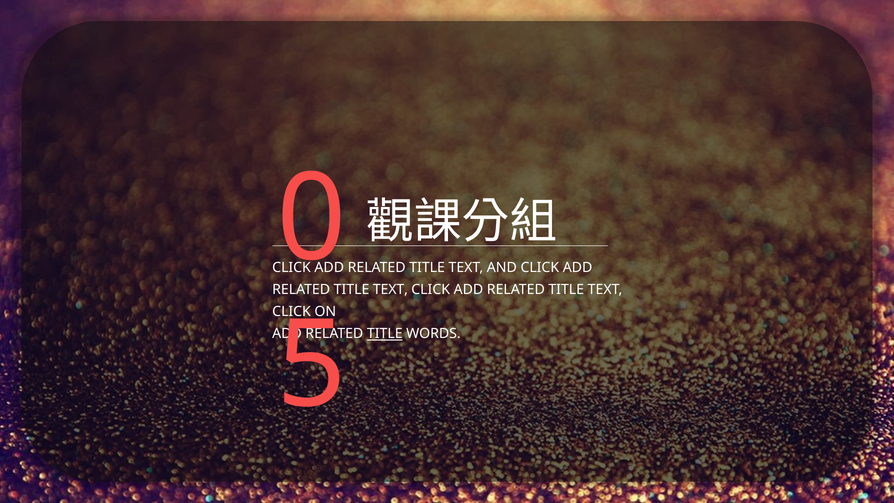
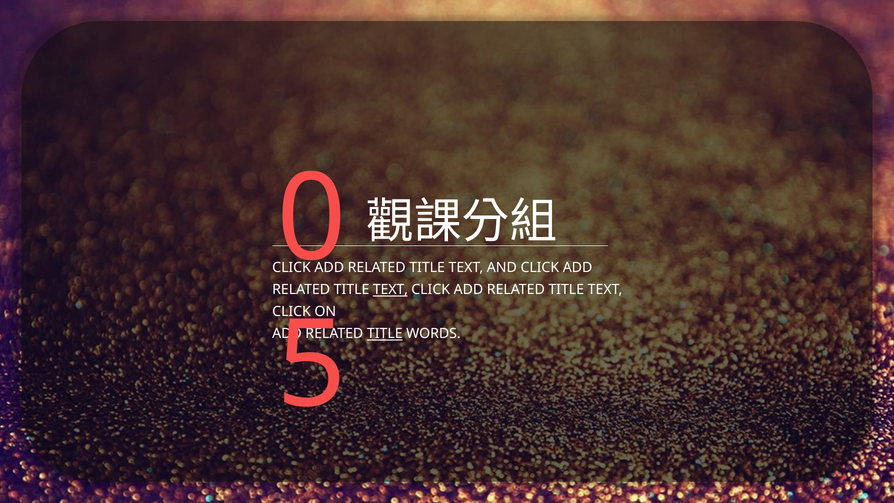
TEXT underline: none -> present (390, 290)
